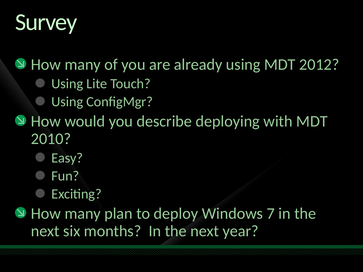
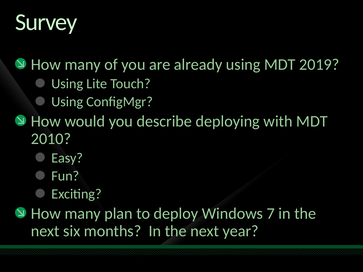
2012: 2012 -> 2019 (319, 65)
